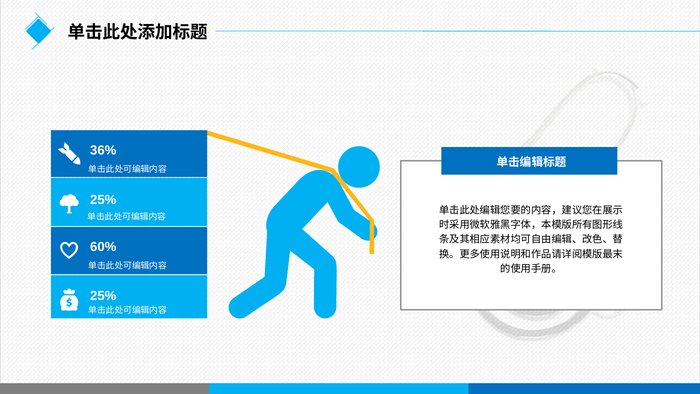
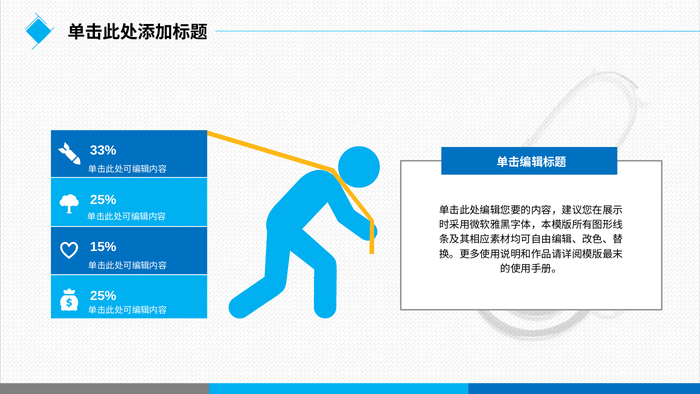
36%: 36% -> 33% (103, 150)
60%: 60% -> 15% (103, 247)
